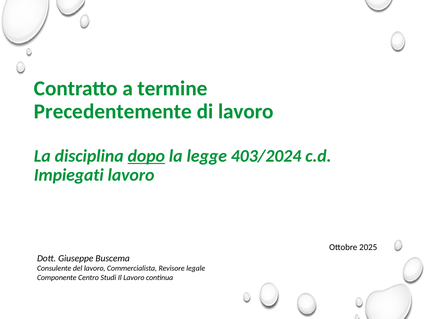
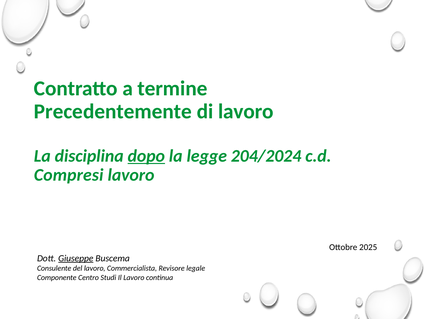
403/2024: 403/2024 -> 204/2024 (266, 156)
Impiegati: Impiegati -> Compresi (69, 175)
Giuseppe underline: none -> present (76, 258)
